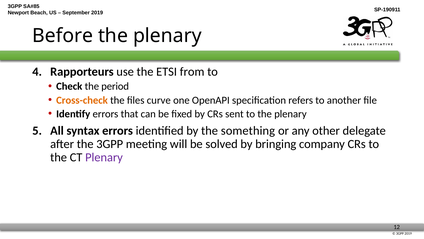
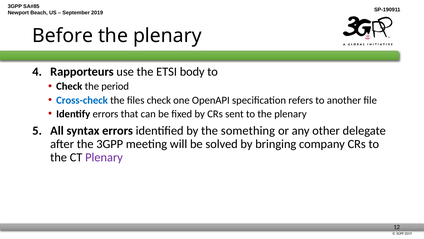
from: from -> body (192, 72)
Cross-check colour: orange -> blue (82, 100)
files curve: curve -> check (159, 100)
